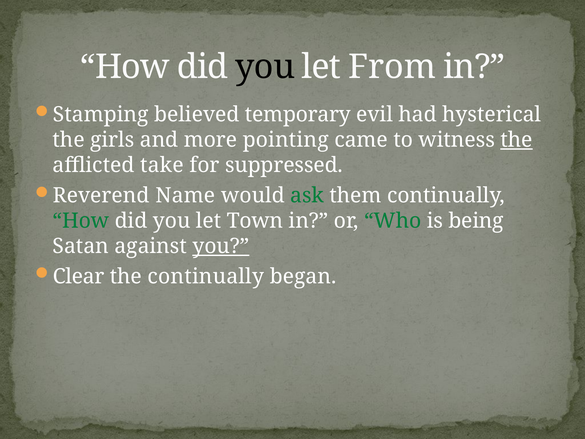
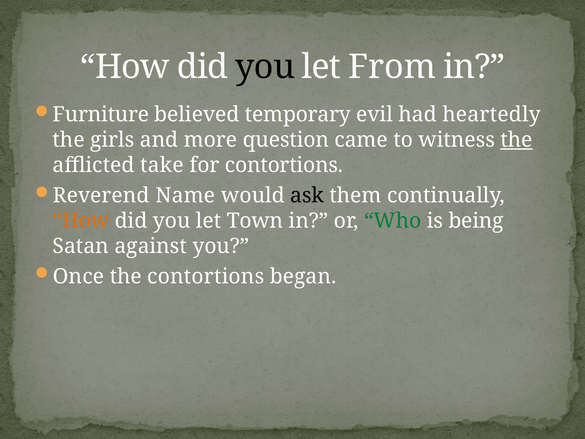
Stamping: Stamping -> Furniture (101, 115)
hysterical: hysterical -> heartedly (492, 115)
pointing: pointing -> question (286, 140)
for suppressed: suppressed -> contortions (284, 165)
ask colour: green -> black (307, 195)
How colour: green -> orange (81, 221)
you underline: present -> none (221, 246)
Clear: Clear -> Once (79, 276)
the continually: continually -> contortions (206, 276)
